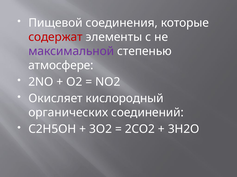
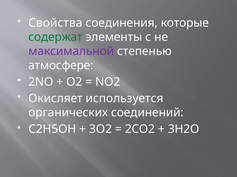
Пищевой: Пищевой -> Свойства (55, 23)
содержат colour: red -> green (55, 37)
кислородный: кислородный -> используется (125, 99)
